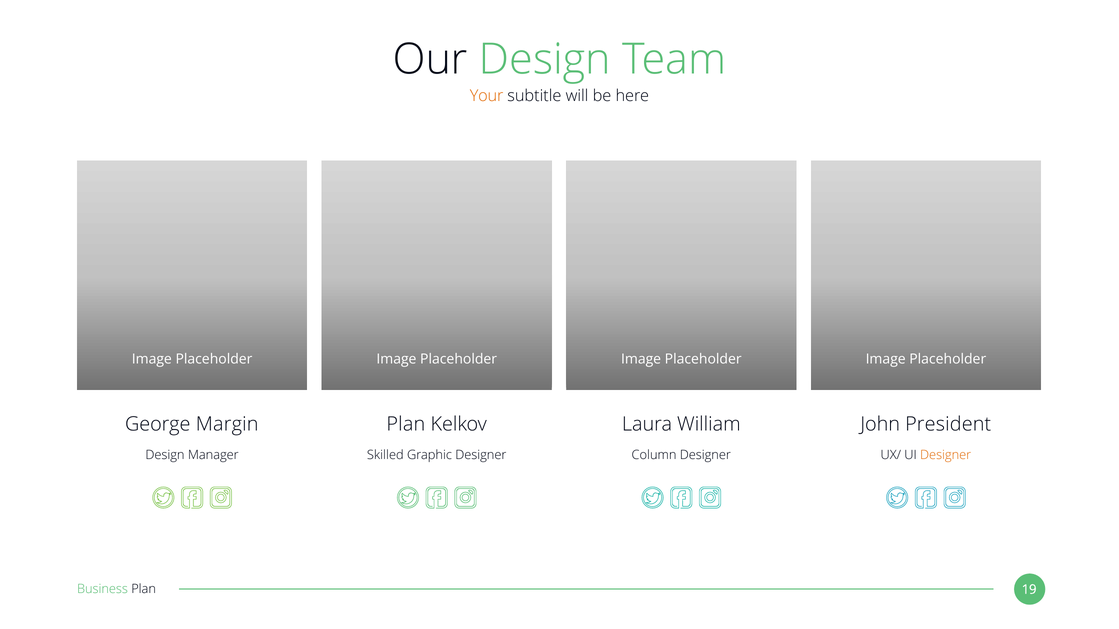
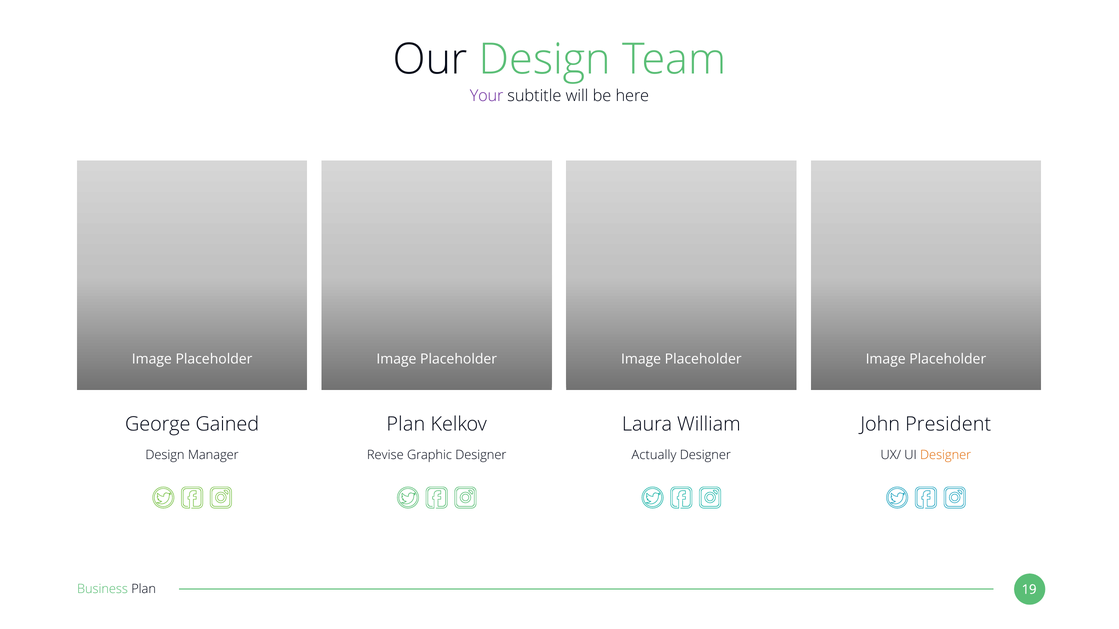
Your colour: orange -> purple (487, 96)
Margin: Margin -> Gained (227, 425)
Skilled: Skilled -> Revise (385, 455)
Column: Column -> Actually (654, 455)
